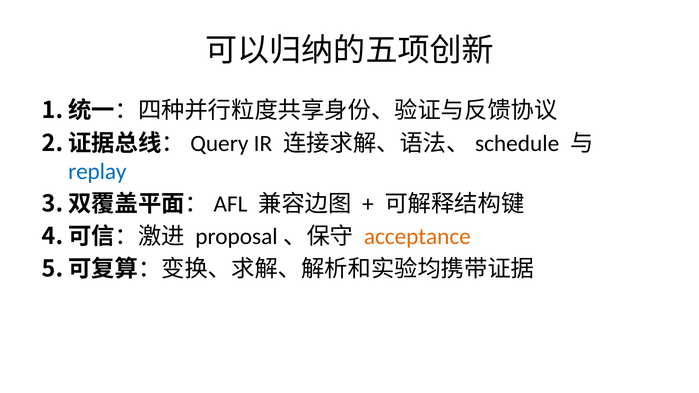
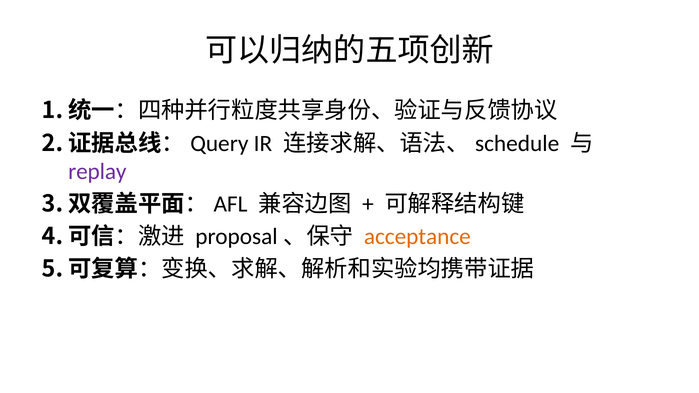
replay colour: blue -> purple (97, 171)
